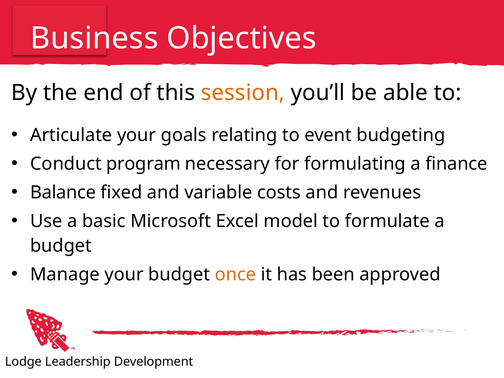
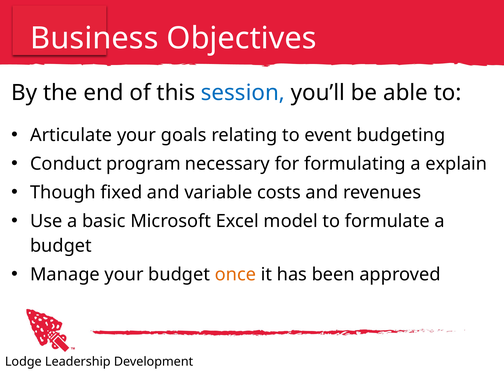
session colour: orange -> blue (243, 93)
finance: finance -> explain (456, 164)
Balance: Balance -> Though (63, 192)
